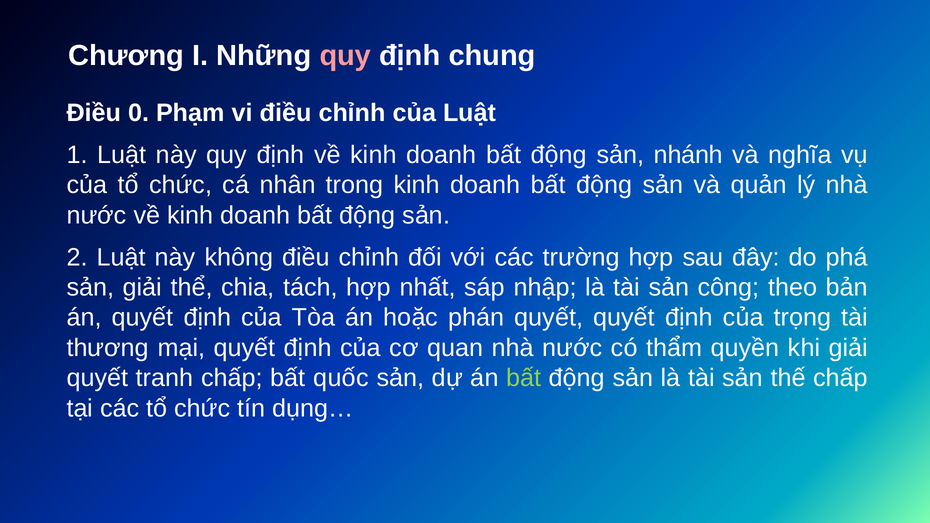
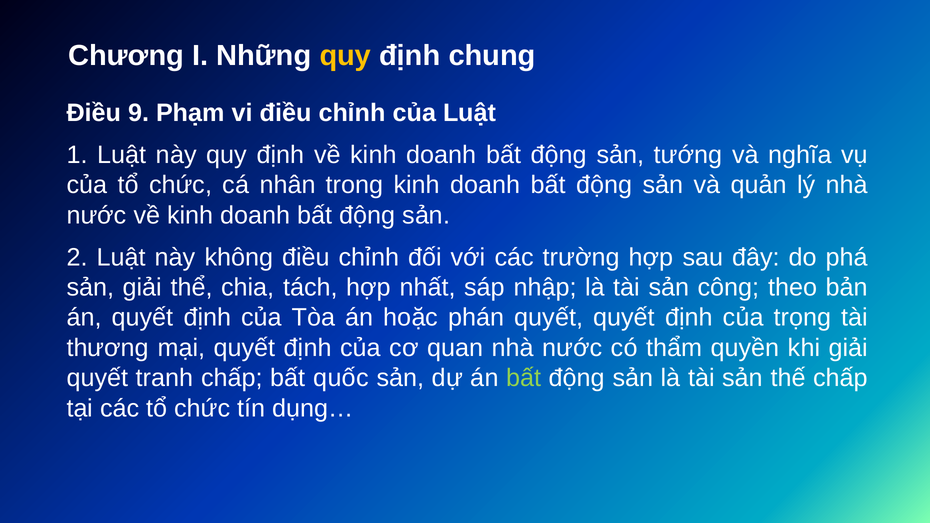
quy colour: pink -> yellow (345, 56)
0: 0 -> 9 (139, 113)
nhánh: nhánh -> tướng (688, 155)
